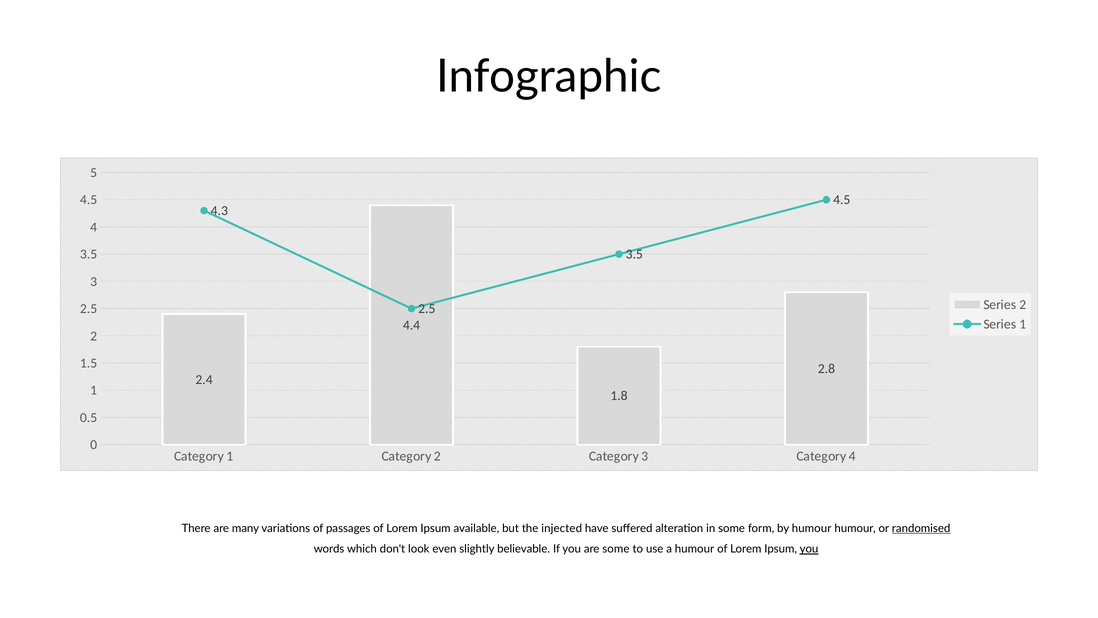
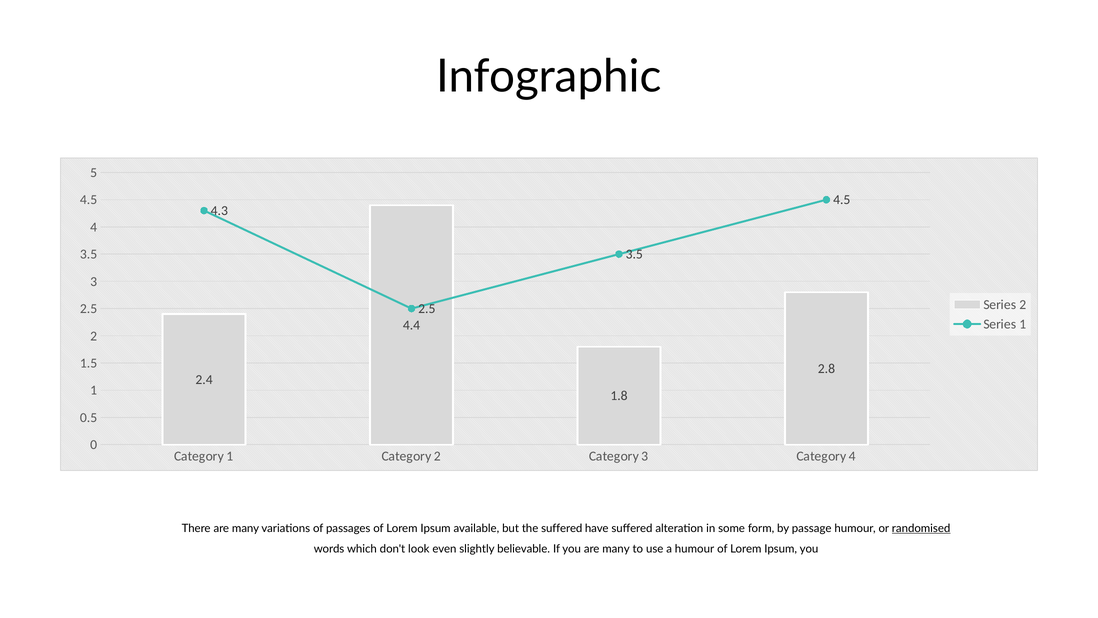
the injected: injected -> suffered (562, 528)
by humour: humour -> passage (812, 528)
you are some: some -> many (616, 549)
you underline: present -> none (809, 549)
